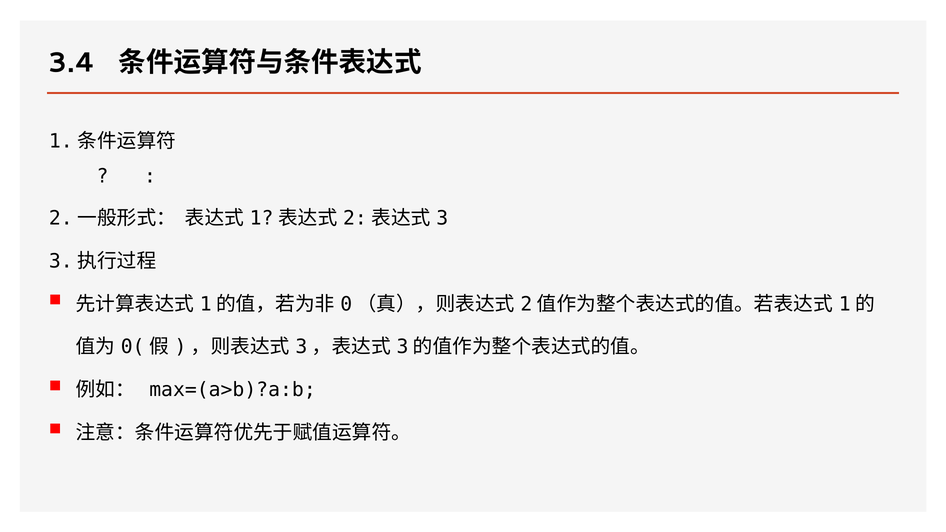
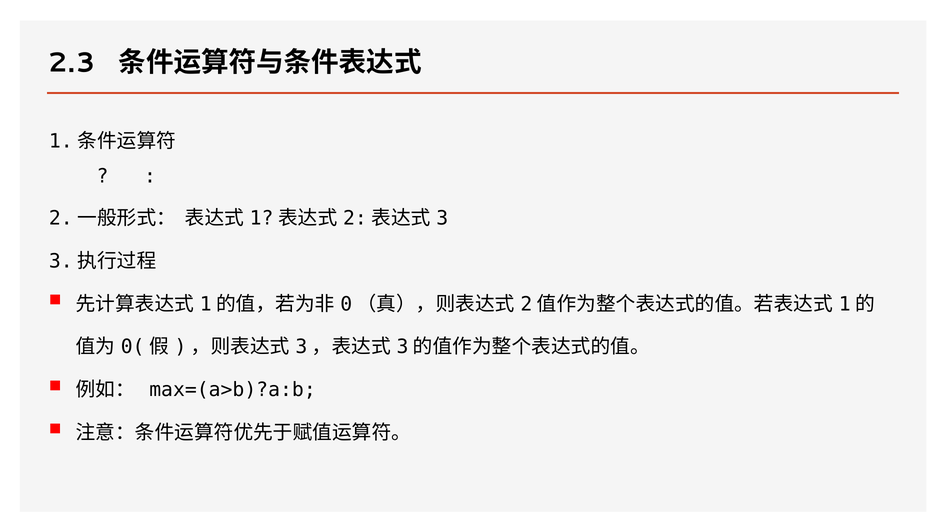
3.4: 3.4 -> 2.3 (71, 63)
